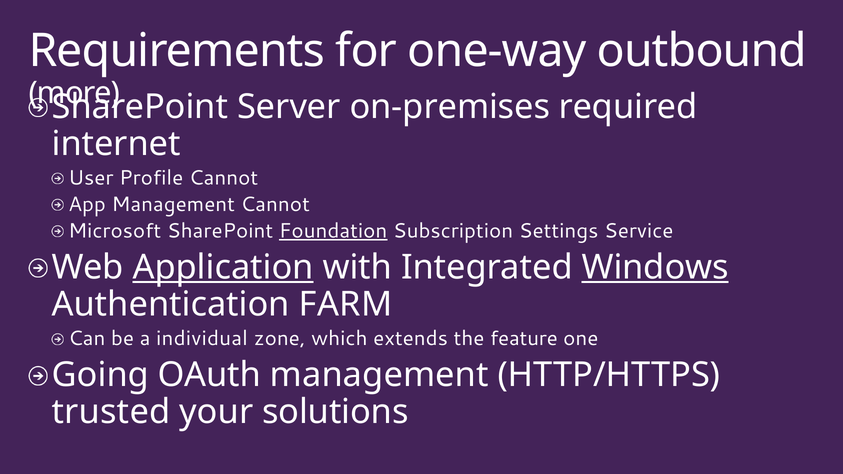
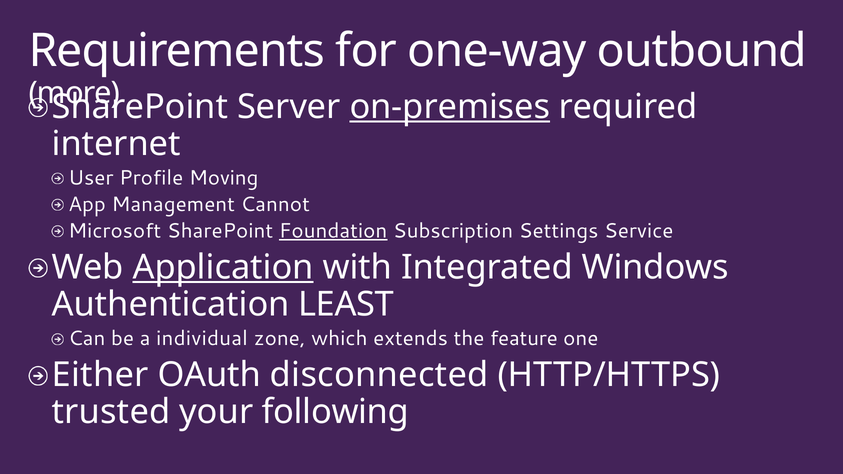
on-premises underline: none -> present (450, 107)
Profile Cannot: Cannot -> Moving (224, 178)
Windows underline: present -> none (655, 267)
FARM: FARM -> LEAST (346, 305)
Going: Going -> Either (100, 375)
OAuth management: management -> disconnected (379, 375)
solutions: solutions -> following (335, 412)
